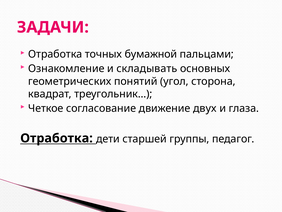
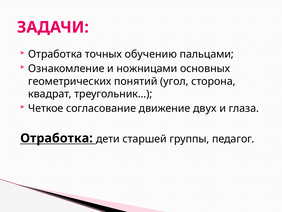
бумажной: бумажной -> обучению (151, 54)
складывать: складывать -> ножницами (147, 68)
